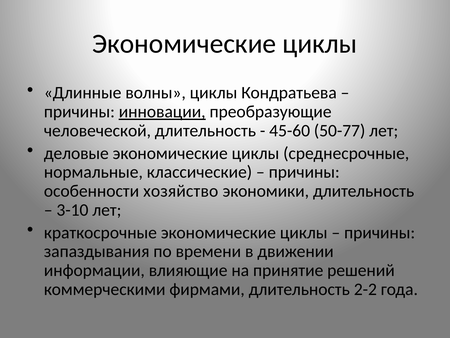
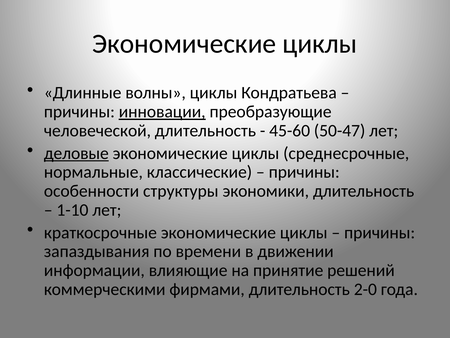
50-77: 50-77 -> 50-47 (340, 131)
деловые underline: none -> present (76, 153)
хозяйство: хозяйство -> структуры (181, 191)
3-10: 3-10 -> 1-10 (72, 210)
2-2: 2-2 -> 2-0 (365, 289)
